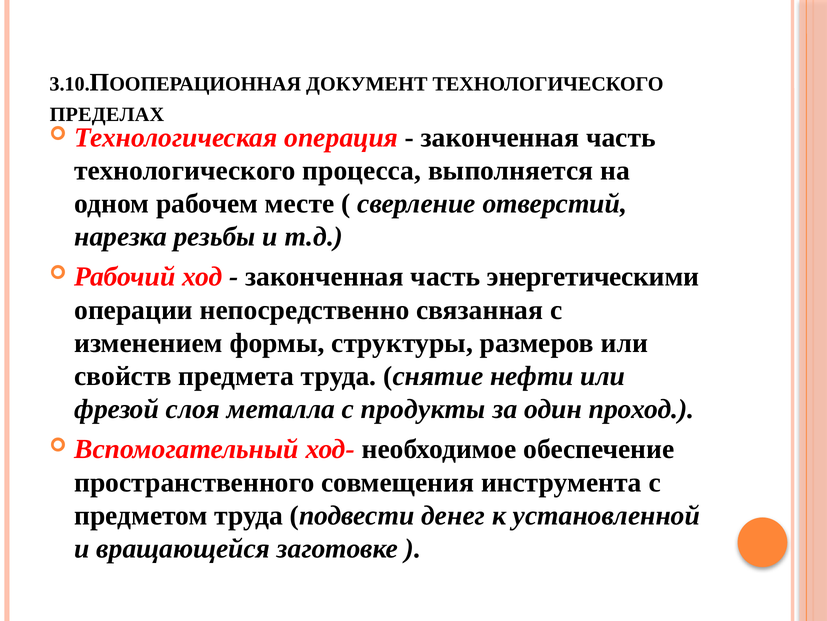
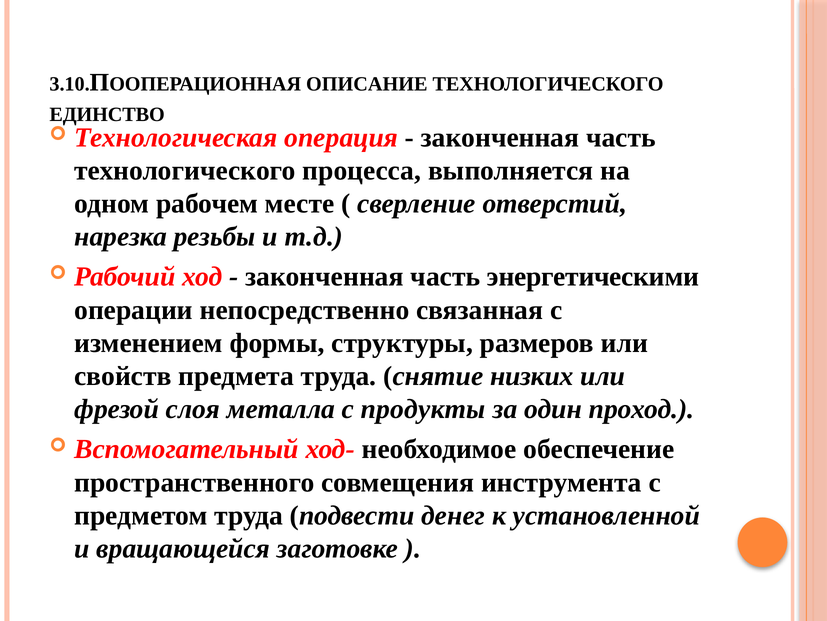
ДОКУМЕНТ: ДОКУМЕНТ -> ОПИСАНИЕ (367, 84)
ПРЕДЕЛАХ: ПРЕДЕЛАХ -> ЕДИНСТВО (107, 114)
нефти: нефти -> низких (532, 376)
